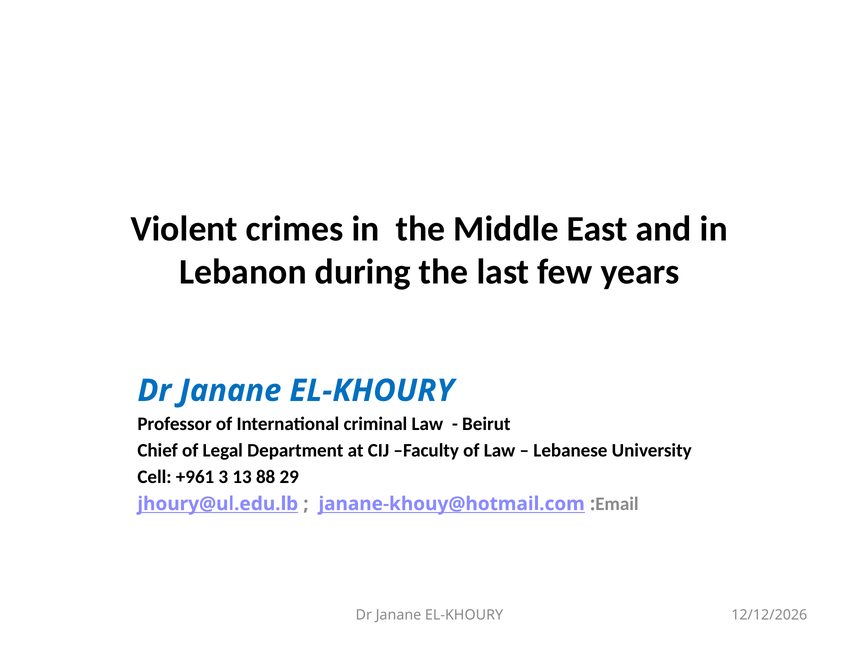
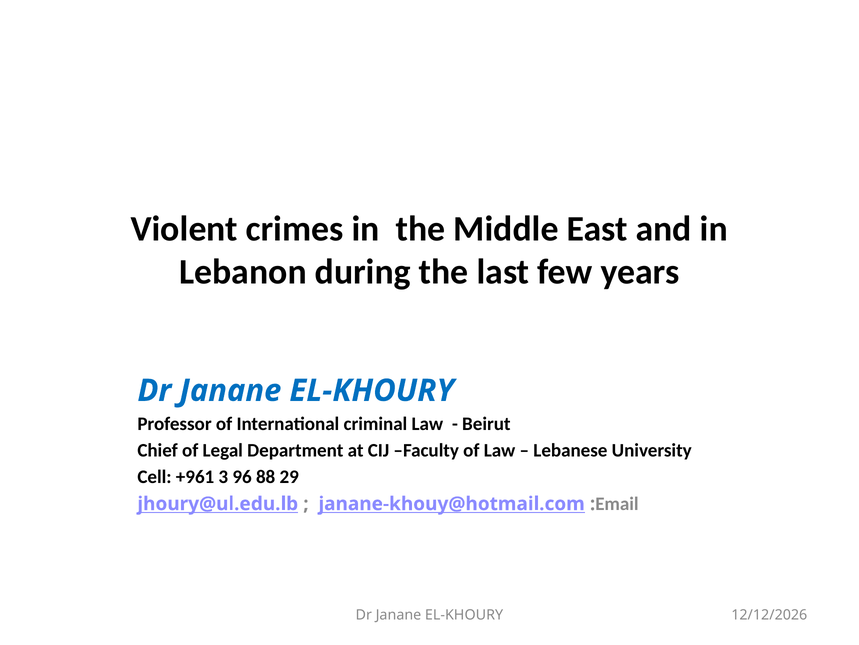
13: 13 -> 96 (242, 477)
